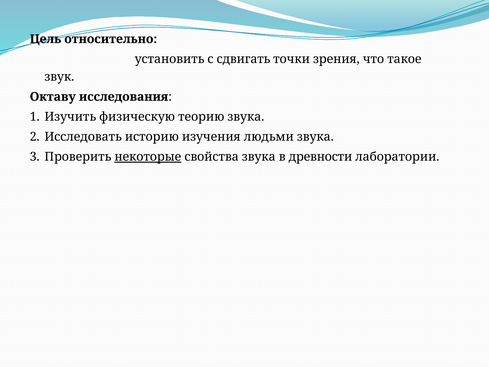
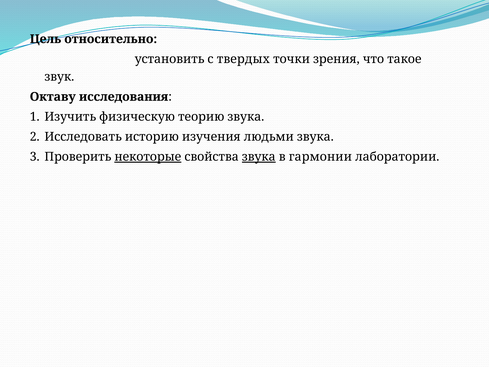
сдвигать: сдвигать -> твердых (243, 59)
звука underline: none -> present (259, 157)
древности: древности -> гармонии (320, 157)
